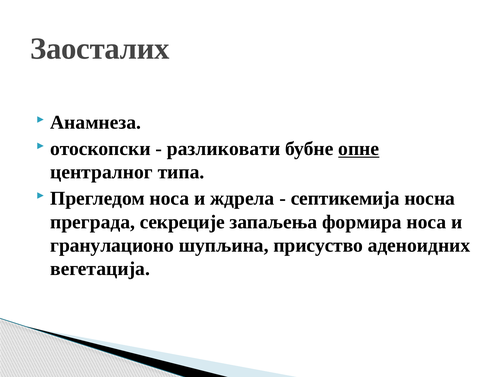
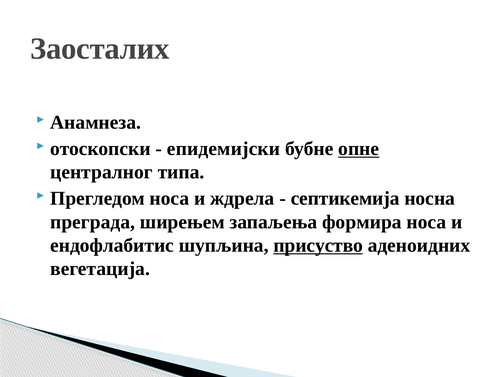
разликовати: разликовати -> епидемијски (224, 149)
секреције: секреције -> ширењем (182, 222)
гранулационо: гранулационо -> ендофлабитис (112, 246)
присуство underline: none -> present (318, 246)
